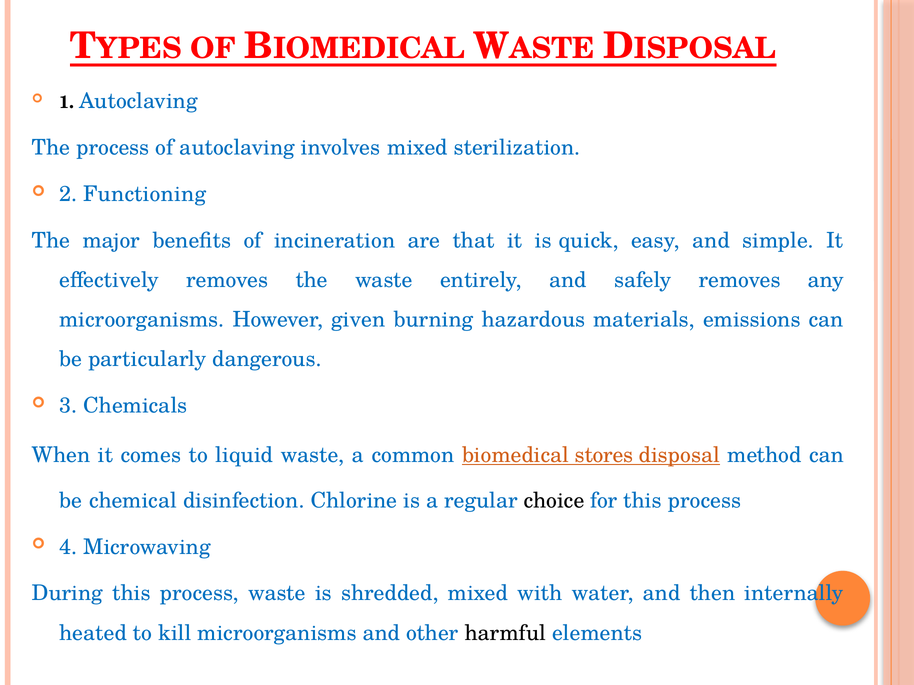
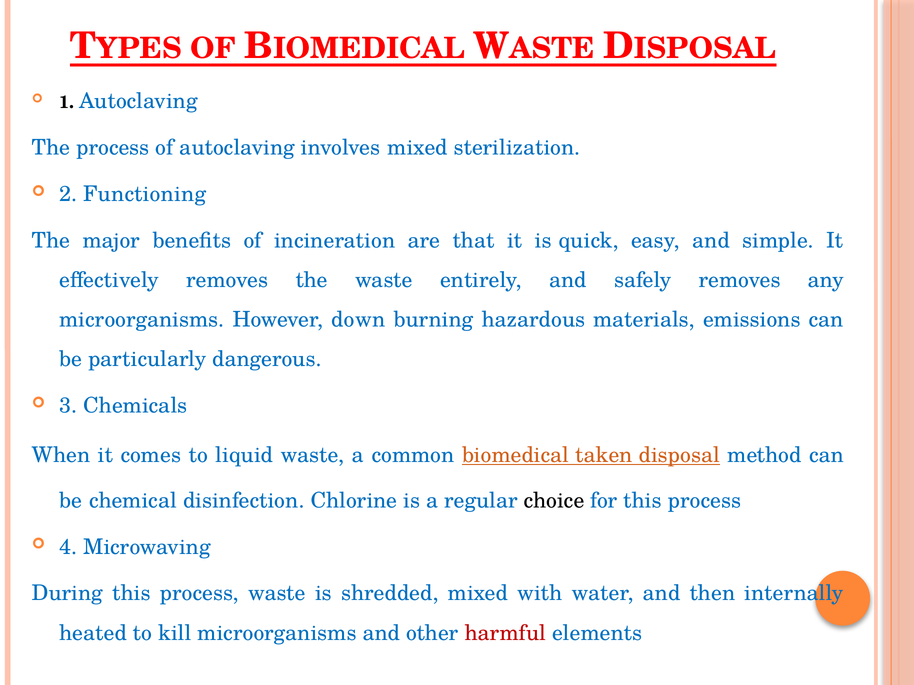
given: given -> down (358, 320)
stores: stores -> taken (604, 455)
harmful colour: black -> red (505, 633)
